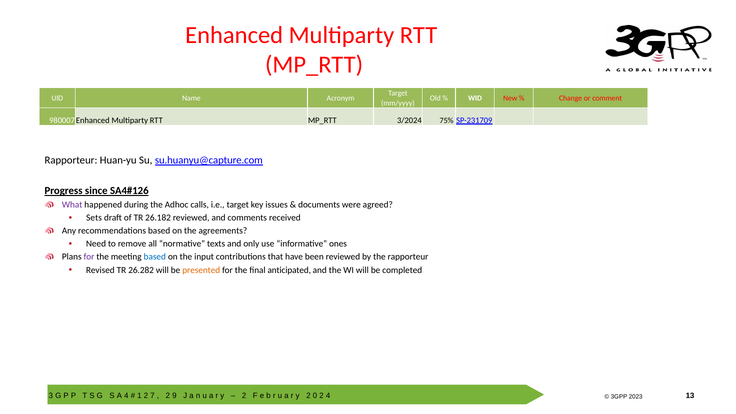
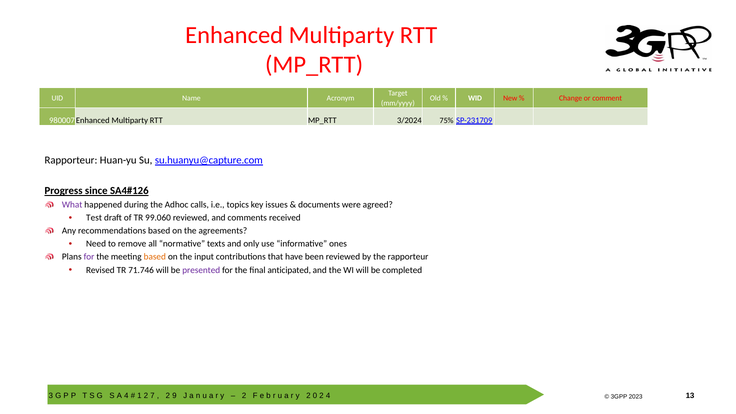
i.e target: target -> topics (238, 205)
Sets: Sets -> Test (94, 218)
26.182: 26.182 -> 99.060 (158, 218)
based colour: blue -> orange (155, 257)
26.282: 26.282 -> 71.746 (141, 270)
presented colour: orange -> purple (201, 270)
